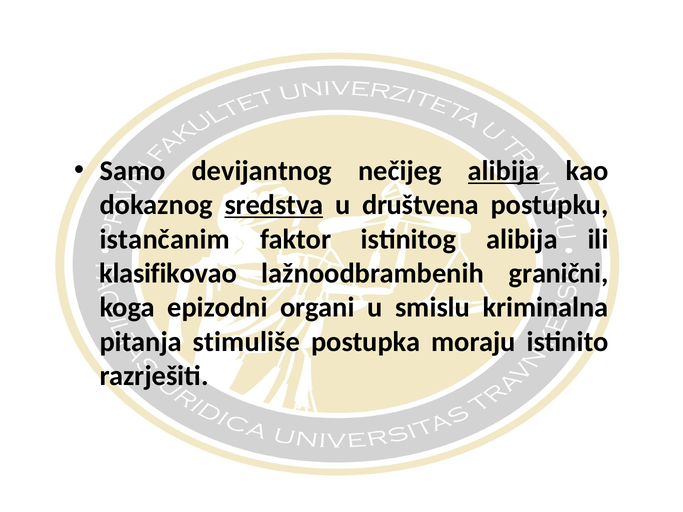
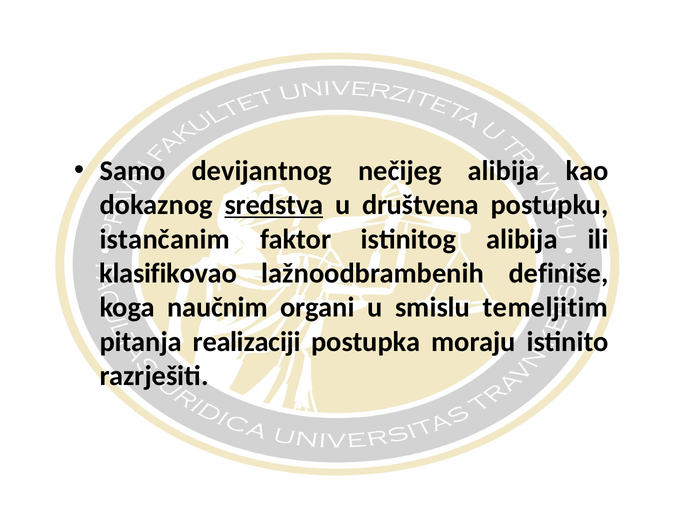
alibija underline: present -> none (504, 171)
granični: granični -> definiše (559, 273)
epizodni: epizodni -> naučnim (218, 308)
kriminalna: kriminalna -> temeljitim (545, 308)
stimuliše: stimuliše -> realizaciji (247, 342)
